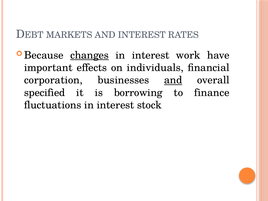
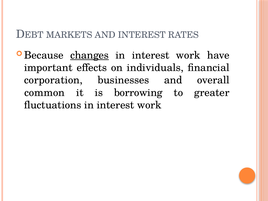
and underline: present -> none (173, 80)
specified: specified -> common (44, 93)
finance: finance -> greater (212, 93)
fluctuations in interest stock: stock -> work (149, 105)
